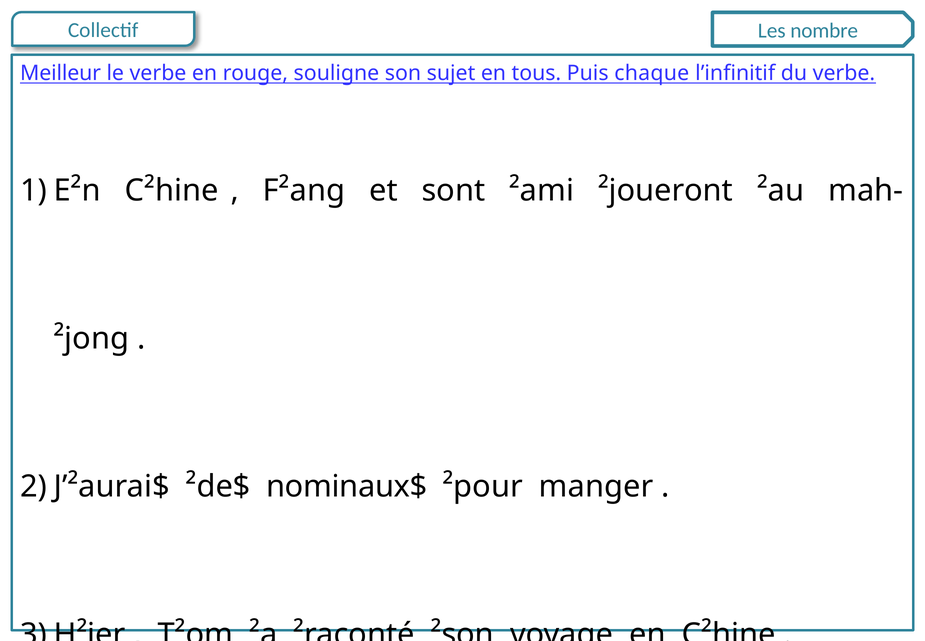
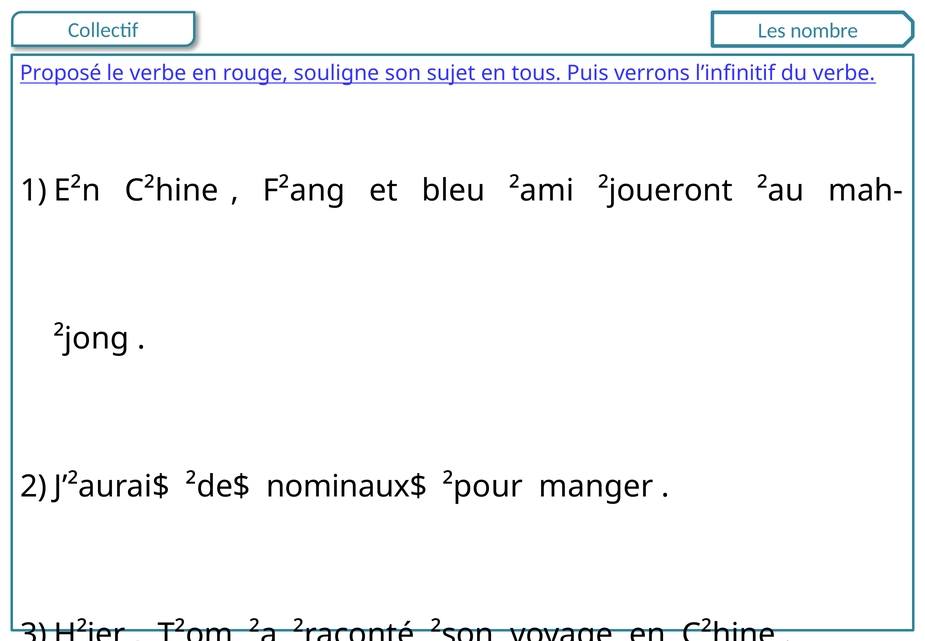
Meilleur: Meilleur -> Proposé (61, 73)
chaque: chaque -> verrons (652, 73)
sont: sont -> bleu (453, 190)
